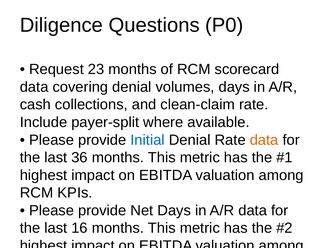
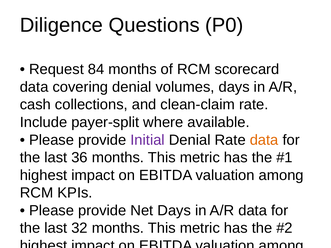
23: 23 -> 84 (96, 69)
Initial colour: blue -> purple (148, 140)
16: 16 -> 32 (79, 228)
